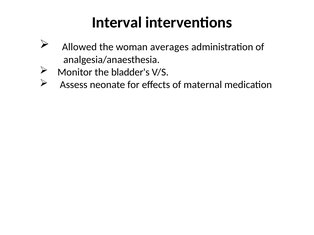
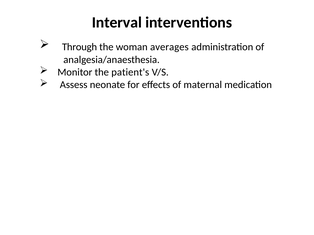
Allowed: Allowed -> Through (80, 47)
bladder's: bladder's -> patient's (130, 72)
